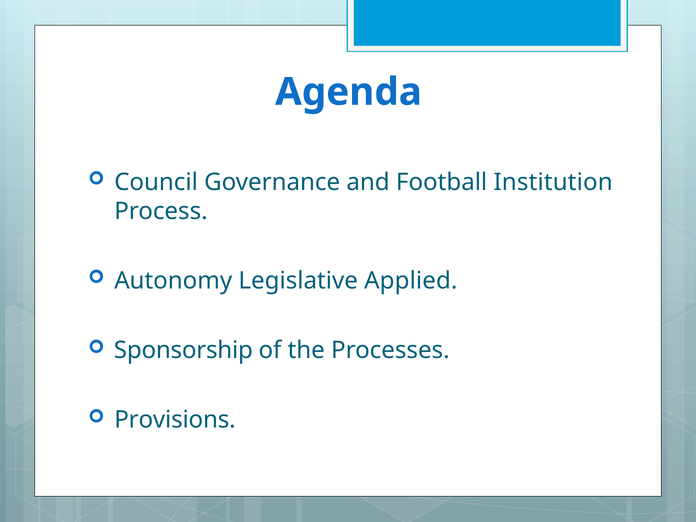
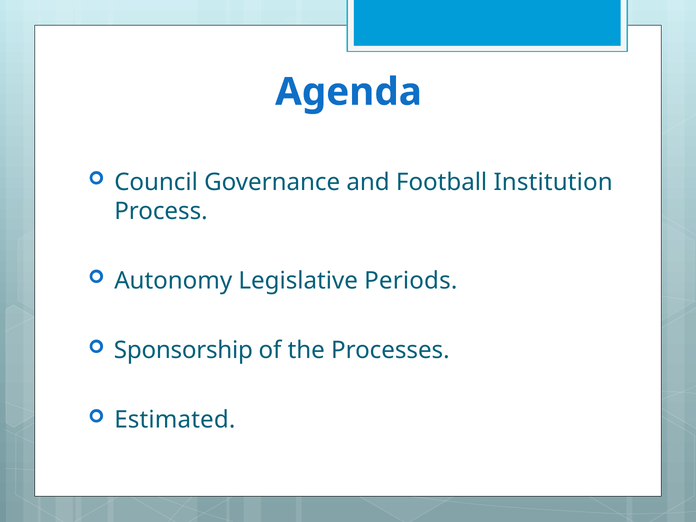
Applied: Applied -> Periods (411, 281)
Provisions: Provisions -> Estimated (175, 420)
